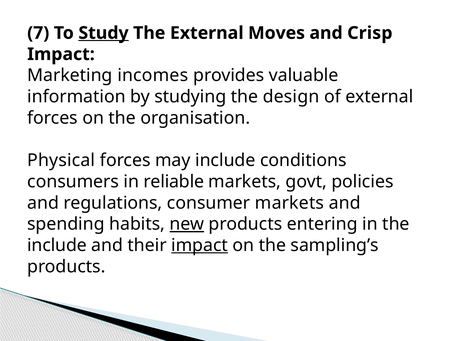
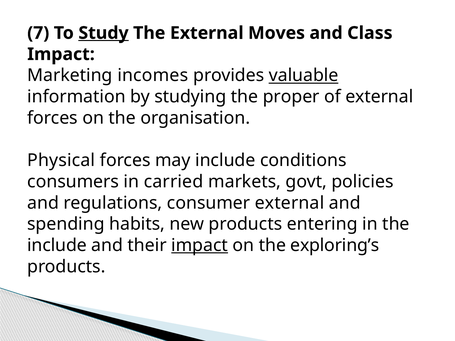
Crisp: Crisp -> Class (370, 33)
valuable underline: none -> present (304, 76)
design: design -> proper (291, 97)
reliable: reliable -> carried (174, 182)
consumer markets: markets -> external (290, 203)
new underline: present -> none (187, 224)
sampling’s: sampling’s -> exploring’s (335, 245)
